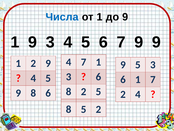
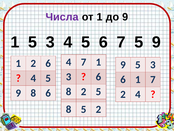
Числа colour: blue -> purple (62, 17)
1 9: 9 -> 5 (33, 42)
6 7 9: 9 -> 5 (139, 42)
2 9: 9 -> 6 (48, 63)
